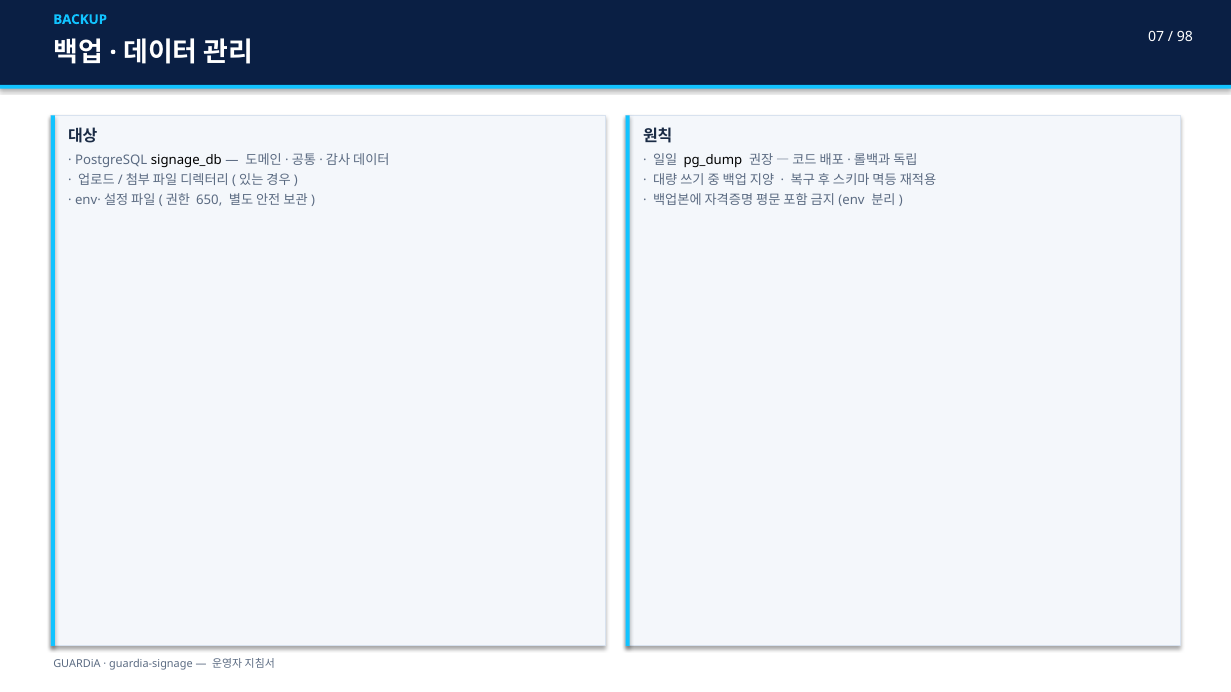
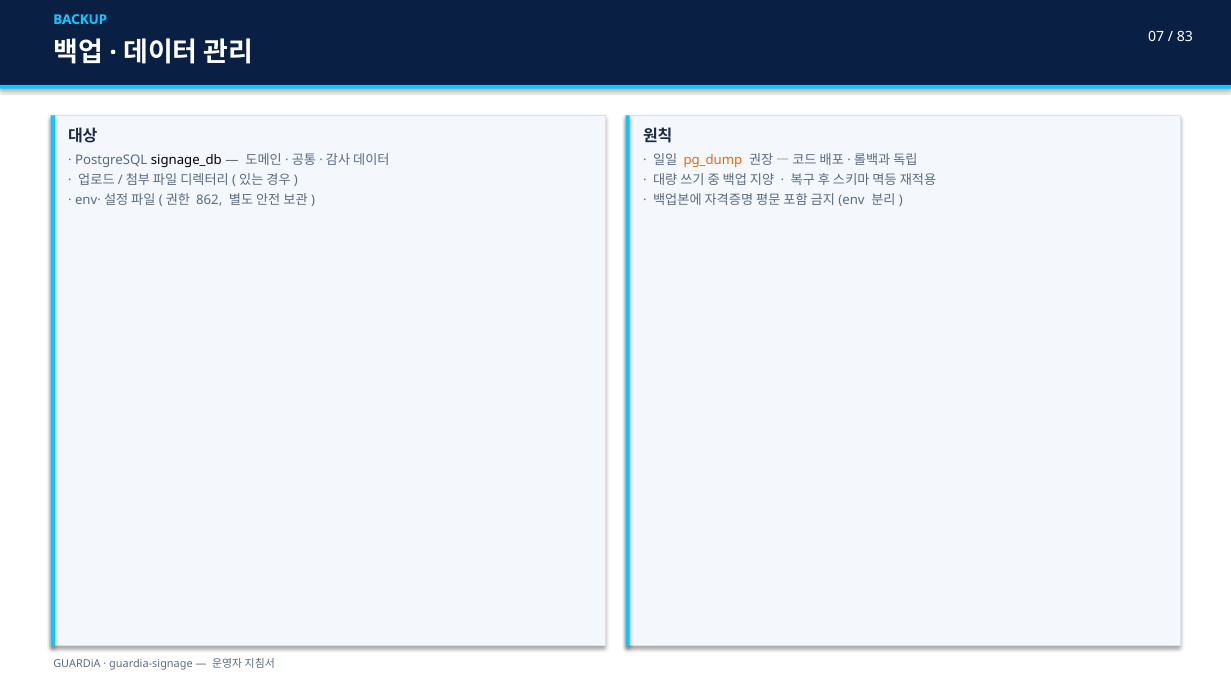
98: 98 -> 83 (1185, 37)
pg_dump colour: black -> orange (713, 160)
650: 650 -> 862 (209, 200)
